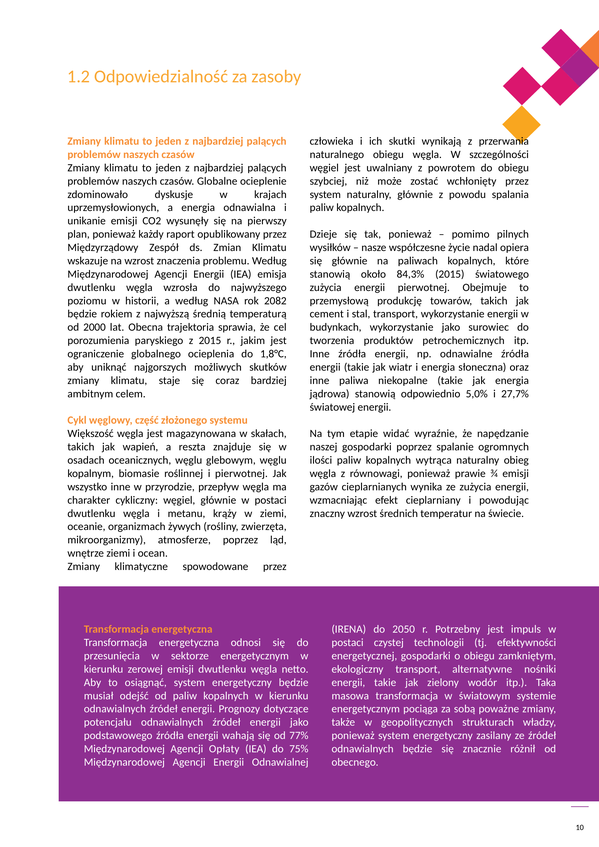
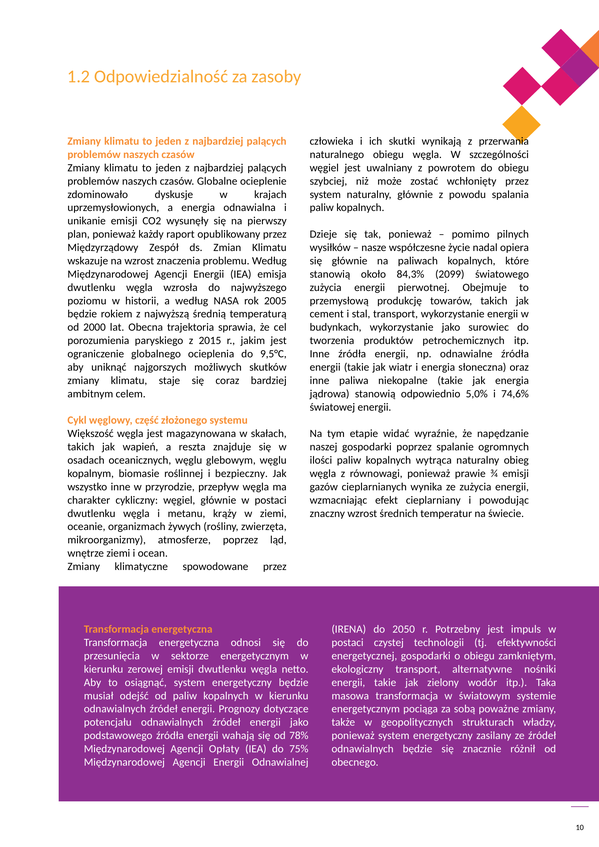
84,3% 2015: 2015 -> 2099 (450, 274)
2082: 2082 -> 2005 (275, 301)
1,8°C: 1,8°C -> 9,5°C (273, 354)
27,7%: 27,7% -> 74,6% (515, 394)
i pierwotnej: pierwotnej -> bezpieczny (241, 474)
77%: 77% -> 78% (299, 736)
